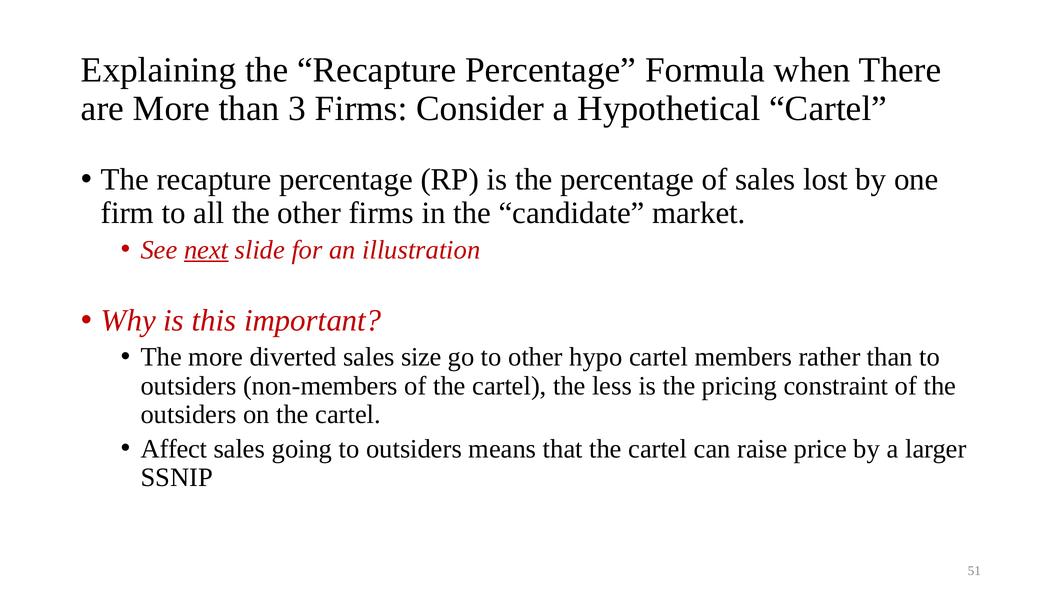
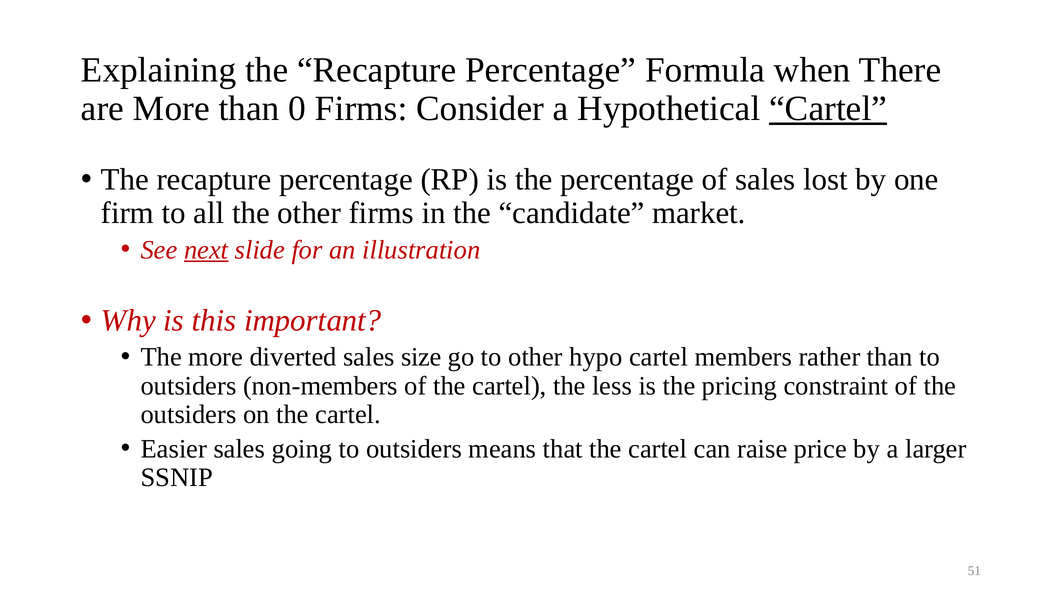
3: 3 -> 0 (297, 108)
Cartel underline: none -> present (828, 108)
Affect: Affect -> Easier (174, 448)
